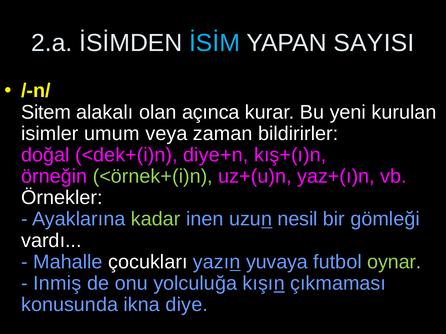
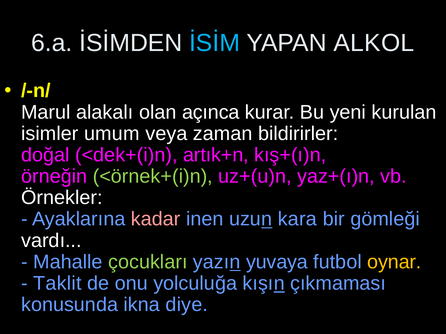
2.a: 2.a -> 6.a (52, 43)
SAYISI: SAYISI -> ALKOL (374, 43)
Sitem: Sitem -> Marul (46, 112)
diye+n: diye+n -> artık+n (216, 155)
kadar colour: light green -> pink (156, 219)
nesil: nesil -> kara (297, 219)
çocukları colour: white -> light green (148, 262)
oynar colour: light green -> yellow (394, 262)
Inmiş: Inmiş -> Taklit (57, 284)
